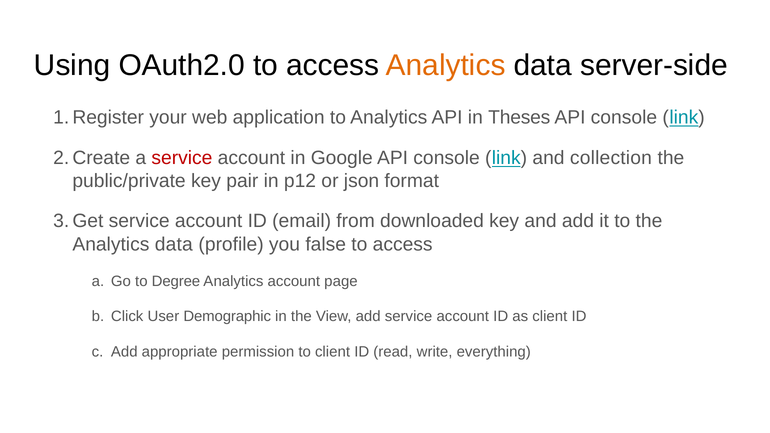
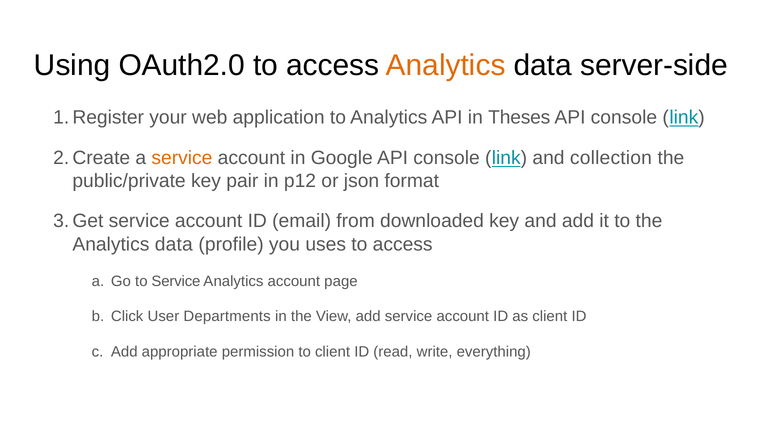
service colour: red -> orange (182, 158)
false: false -> uses (326, 244)
to Degree: Degree -> Service (176, 282)
Demographic: Demographic -> Departments (227, 317)
